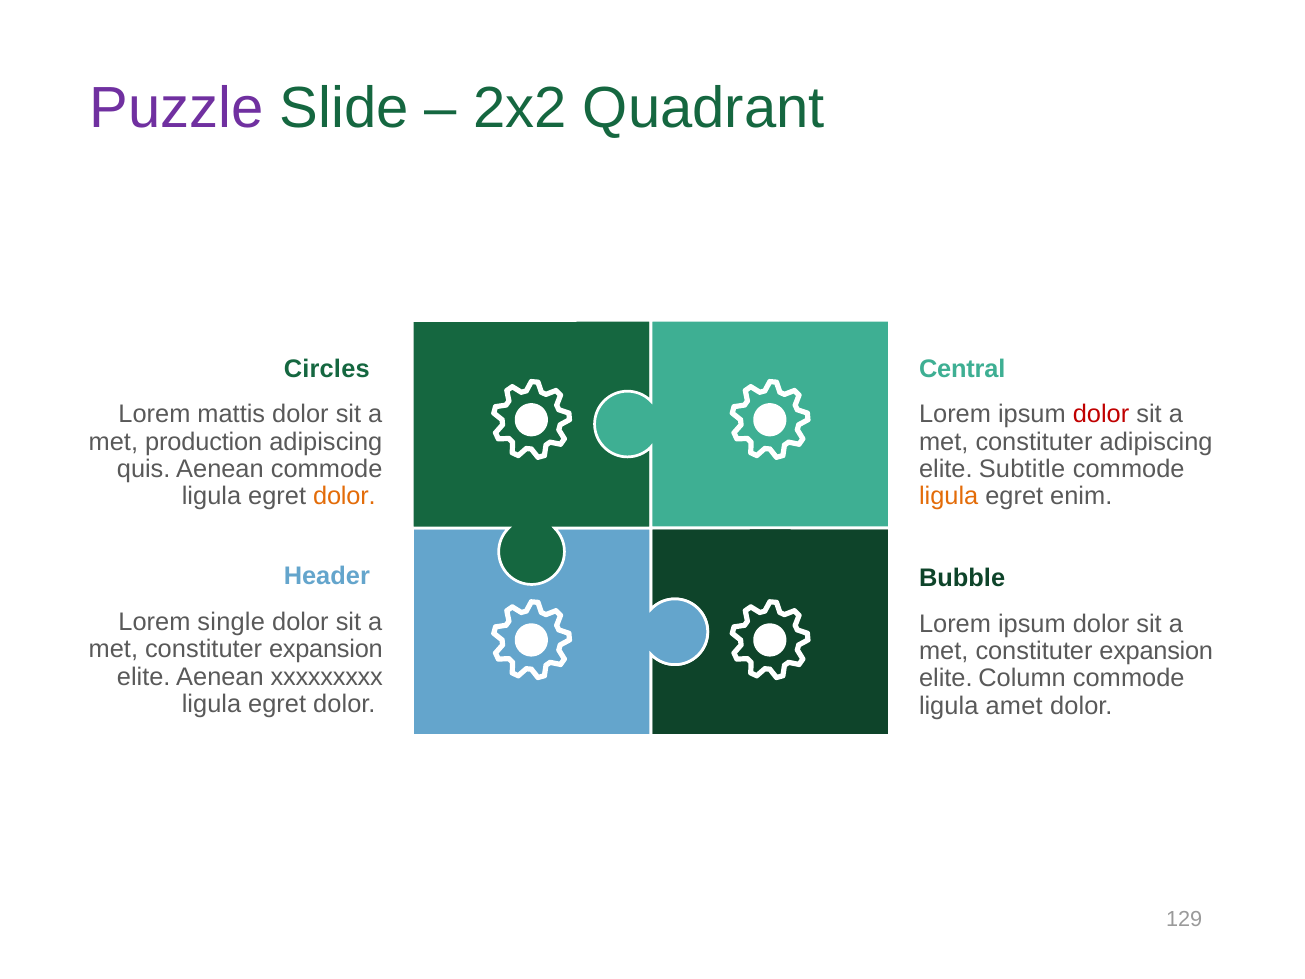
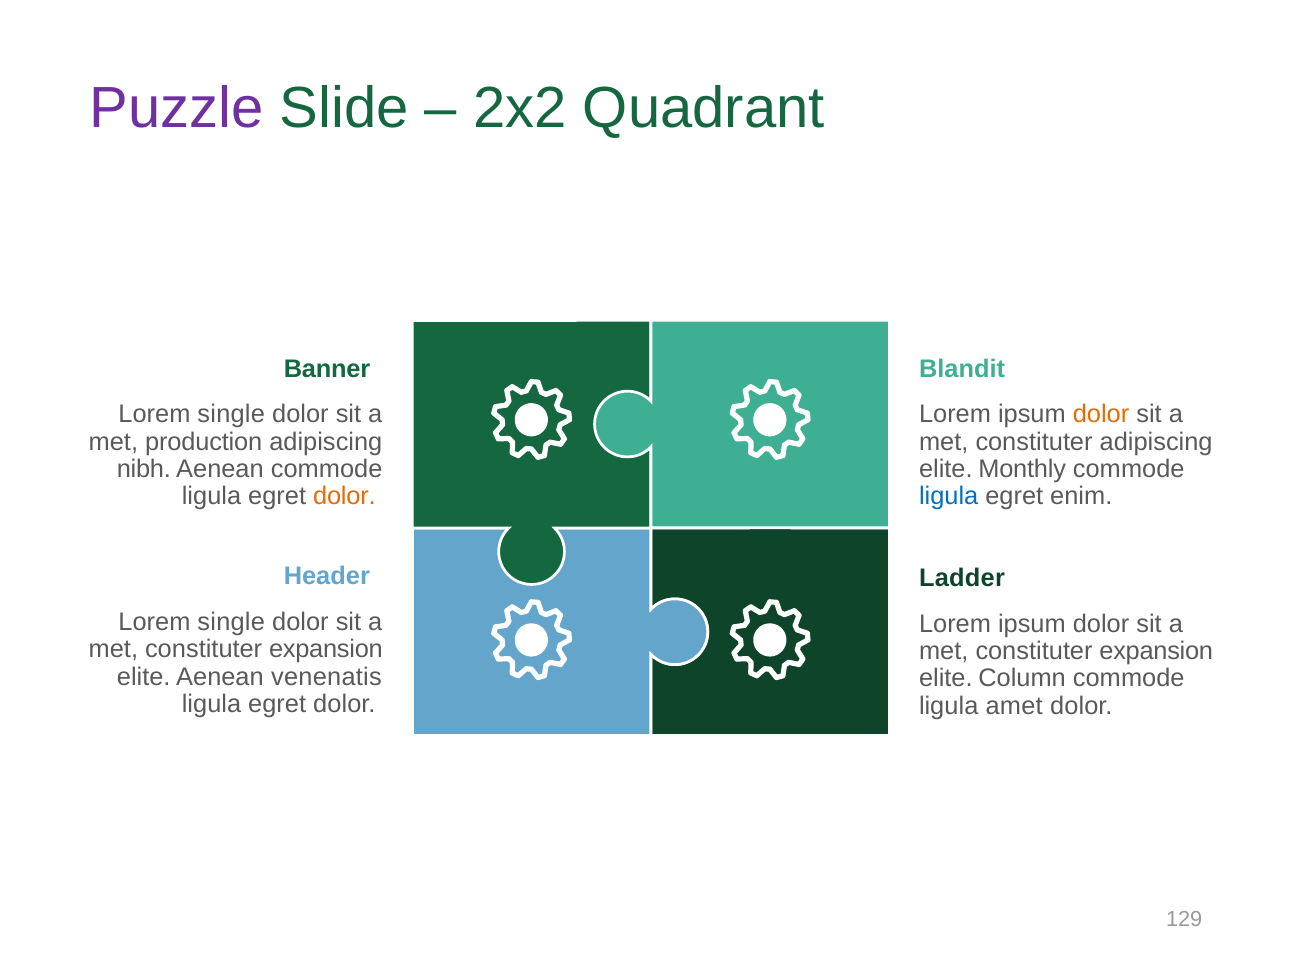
Circles: Circles -> Banner (327, 369)
Central: Central -> Blandit (962, 369)
mattis: mattis -> single (231, 414)
dolor colour: red -> orange (1101, 414)
quis: quis -> nibh (144, 469)
Subtitle: Subtitle -> Monthly (1022, 469)
ligula colour: orange -> blue (949, 496)
Bubble: Bubble -> Ladder (962, 578)
xxxxxxxxx: xxxxxxxxx -> venenatis (326, 677)
